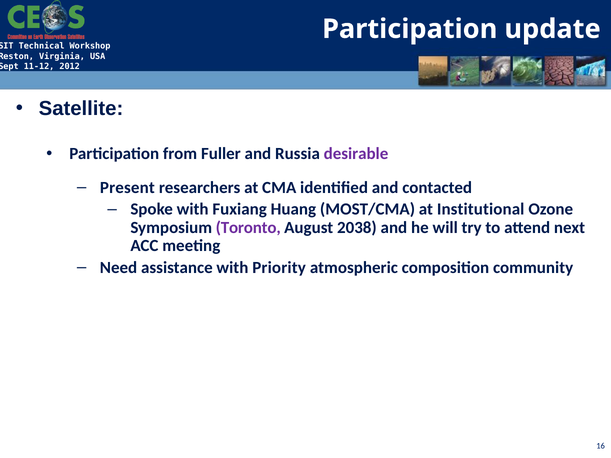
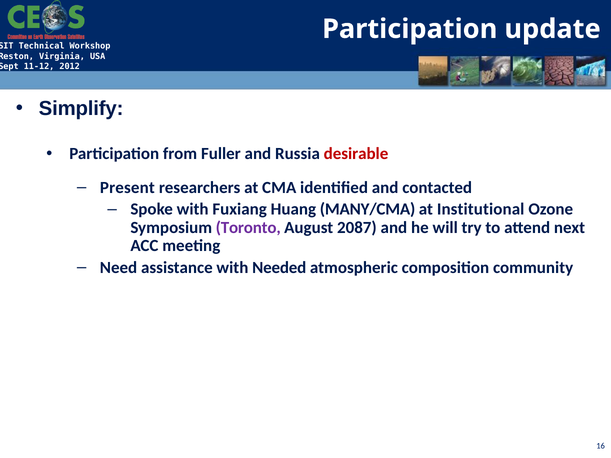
Satellite: Satellite -> Simplify (81, 109)
desirable colour: purple -> red (356, 154)
MOST/CMA: MOST/CMA -> MANY/CMA (368, 209)
2038: 2038 -> 2087 (357, 228)
Priority: Priority -> Needed (279, 268)
